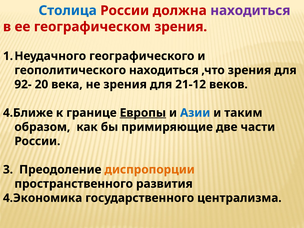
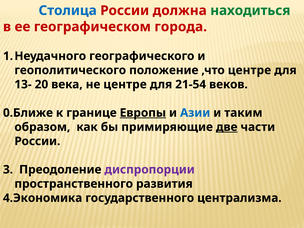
находиться colour: purple -> green (250, 11)
географическом зрения: зрения -> города (181, 27)
геополитического находиться: находиться -> положение (164, 70)
,что зрения: зрения -> центре (249, 70)
92-: 92- -> 13- (23, 84)
не зрения: зрения -> центре (125, 84)
21-12: 21-12 -> 21-54 (191, 84)
4.Ближе: 4.Ближе -> 0.Ближе (28, 113)
две underline: none -> present (227, 127)
диспропорции colour: orange -> purple (150, 170)
